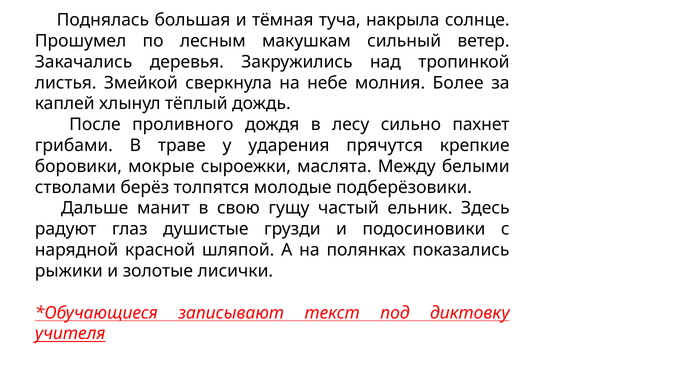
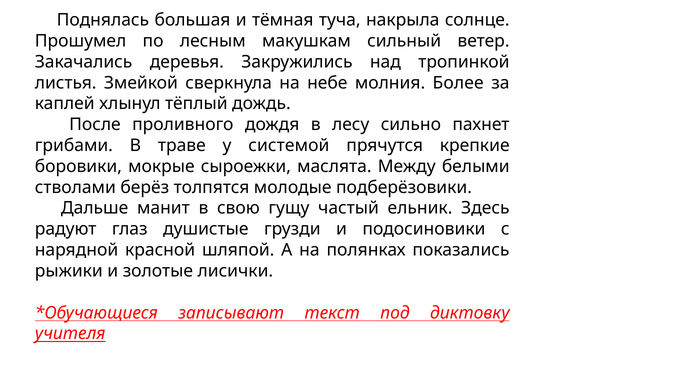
ударения: ударения -> системой (289, 146)
